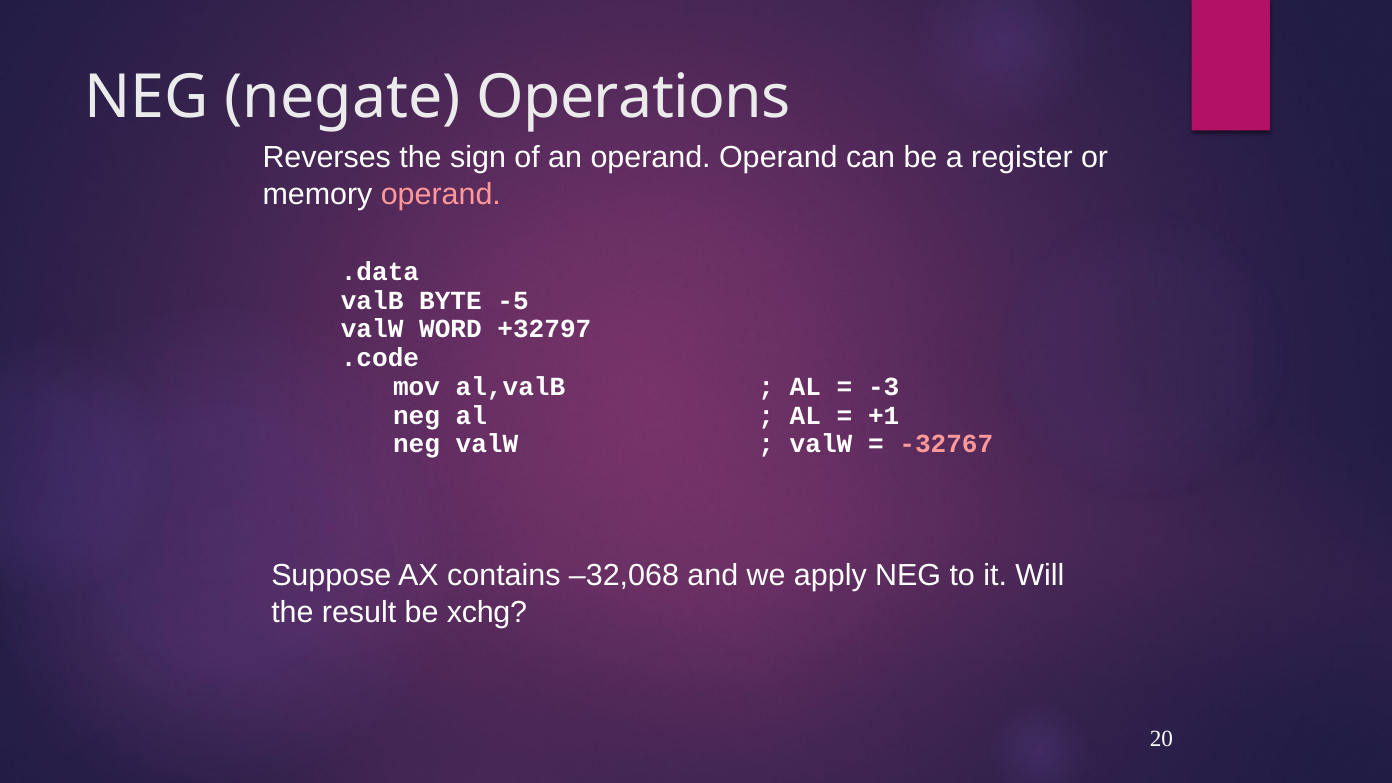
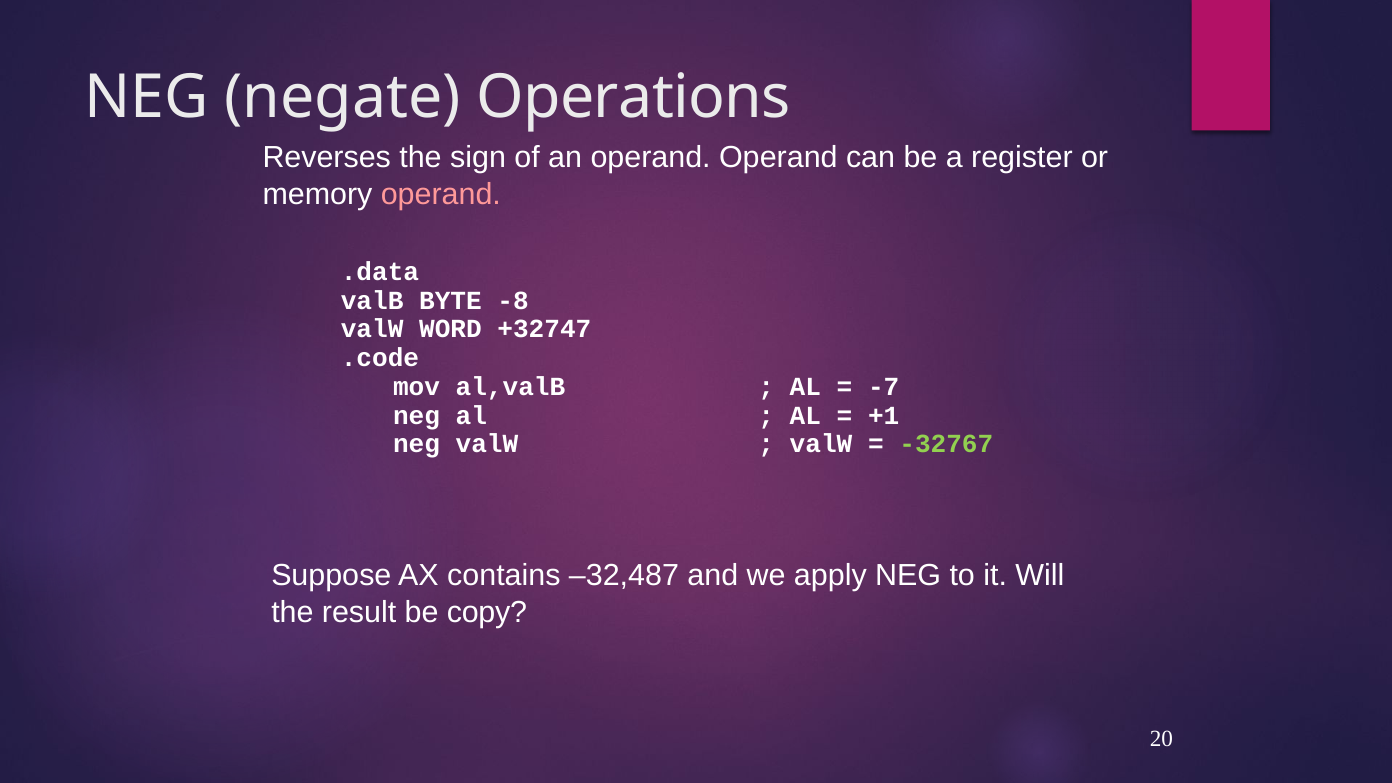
-5: -5 -> -8 (513, 301)
+32797: +32797 -> +32747 (544, 329)
-3: -3 -> -7 (884, 387)
-32767 colour: pink -> light green (946, 444)
–32,068: –32,068 -> –32,487 (624, 575)
xchg: xchg -> copy (487, 612)
